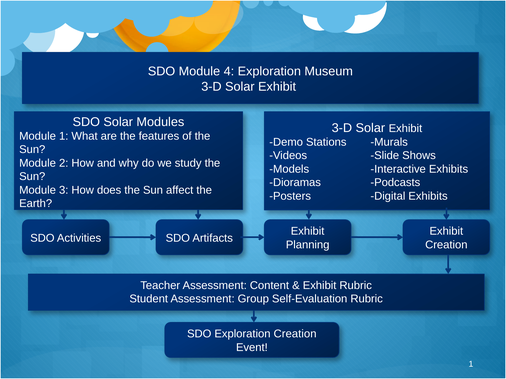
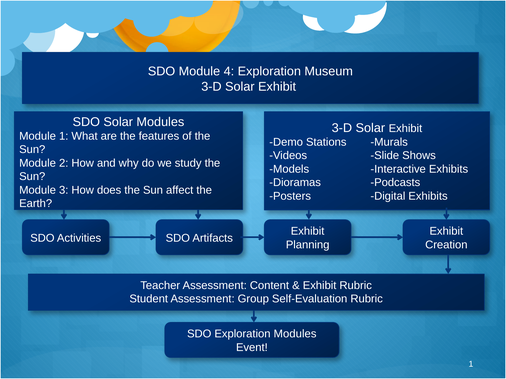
Exploration Creation: Creation -> Modules (295, 334)
